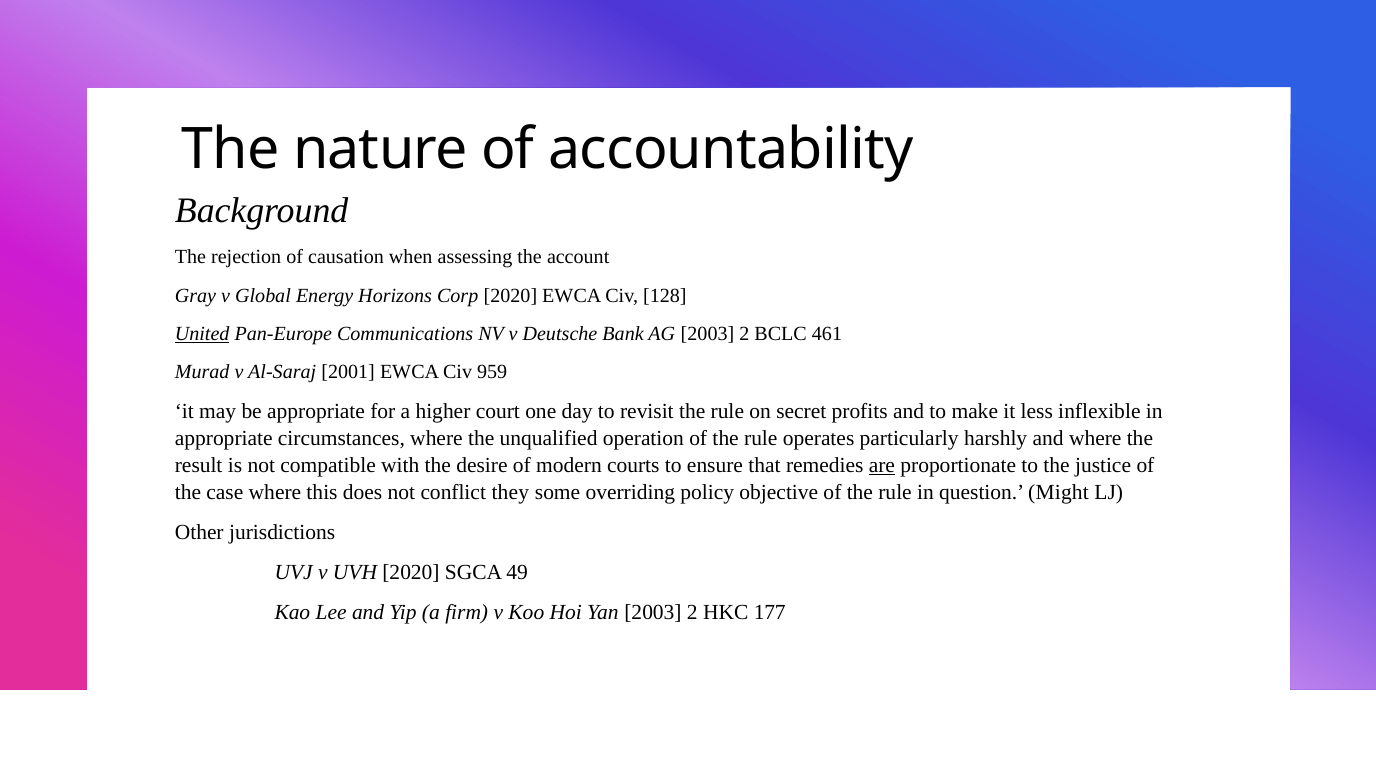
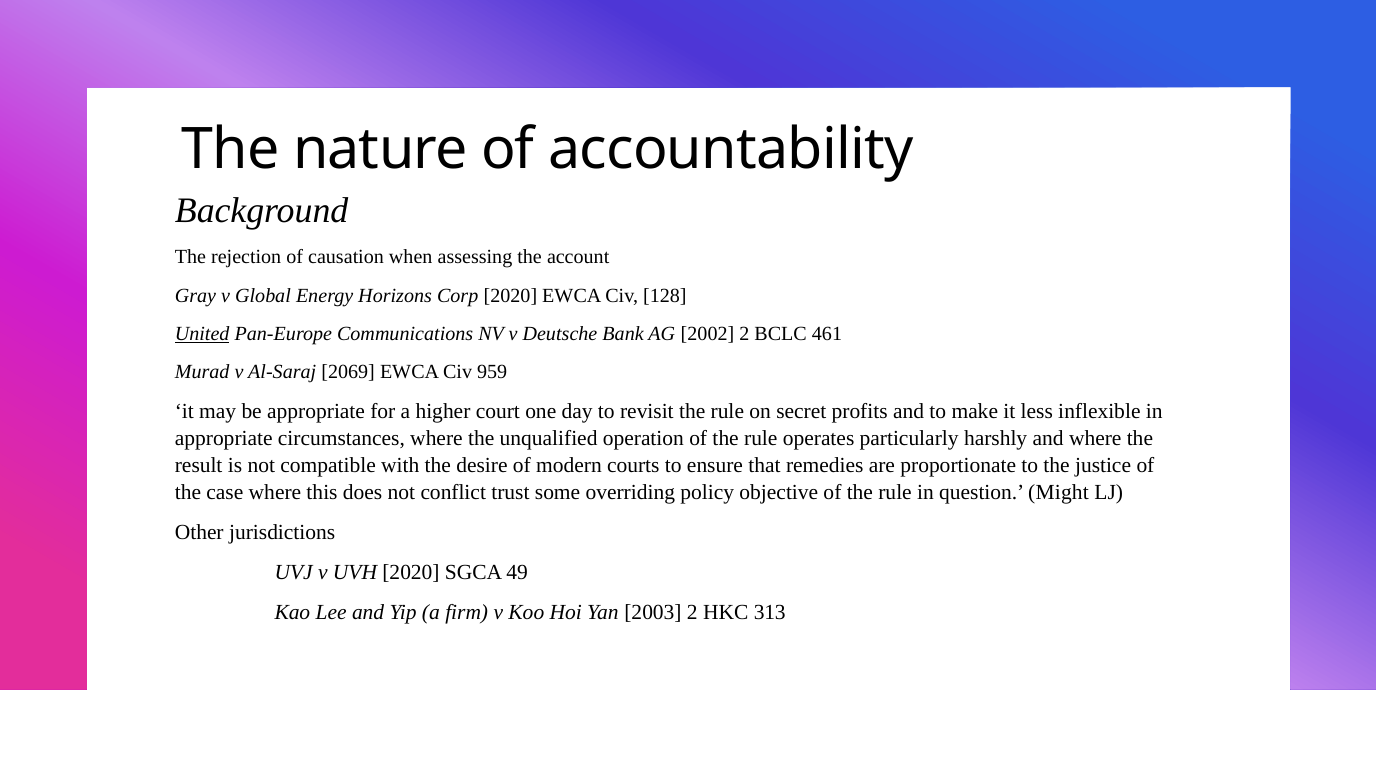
AG 2003: 2003 -> 2002 (708, 334)
2001: 2001 -> 2069 (348, 372)
are underline: present -> none (882, 465)
they: they -> trust (510, 492)
177: 177 -> 313 (770, 612)
